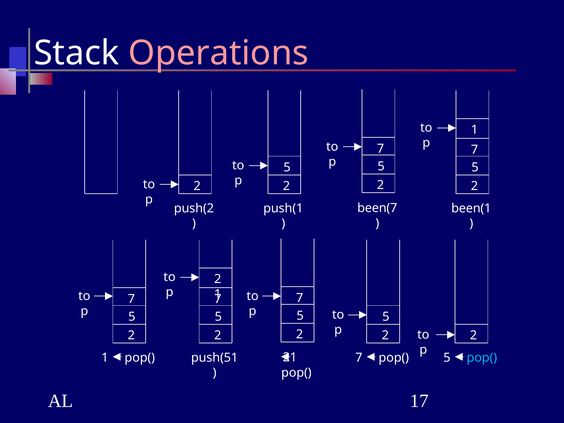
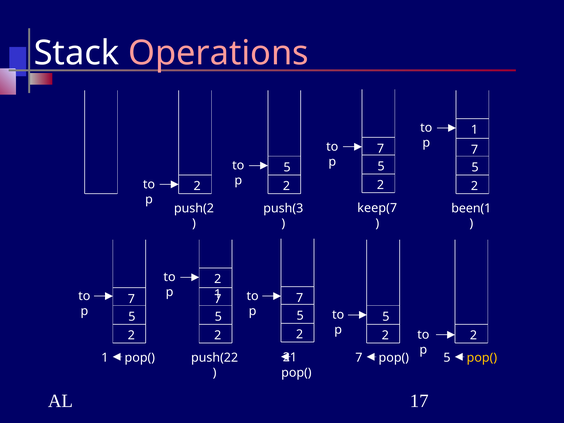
been(7: been(7 -> keep(7 (377, 208)
push(1: push(1 -> push(3 (283, 208)
push(51: push(51 -> push(22 (215, 358)
pop( colour: light blue -> yellow (482, 358)
